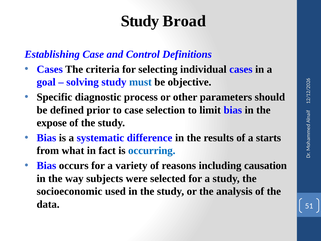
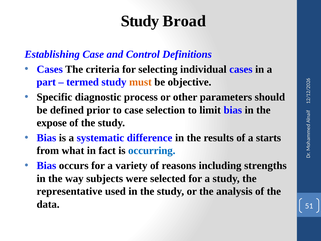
goal: goal -> part (46, 82)
solving: solving -> termed (83, 82)
must colour: blue -> orange (140, 82)
causation: causation -> strengths (265, 166)
socioeconomic: socioeconomic -> representative (69, 191)
